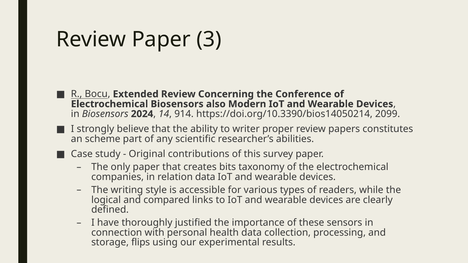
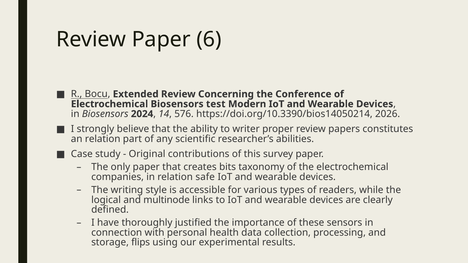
3: 3 -> 6 (209, 39)
also: also -> test (216, 104)
914: 914 -> 576 (184, 114)
2099: 2099 -> 2026 (388, 114)
an scheme: scheme -> relation (103, 139)
relation data: data -> safe (205, 177)
compared: compared -> multinode (167, 200)
